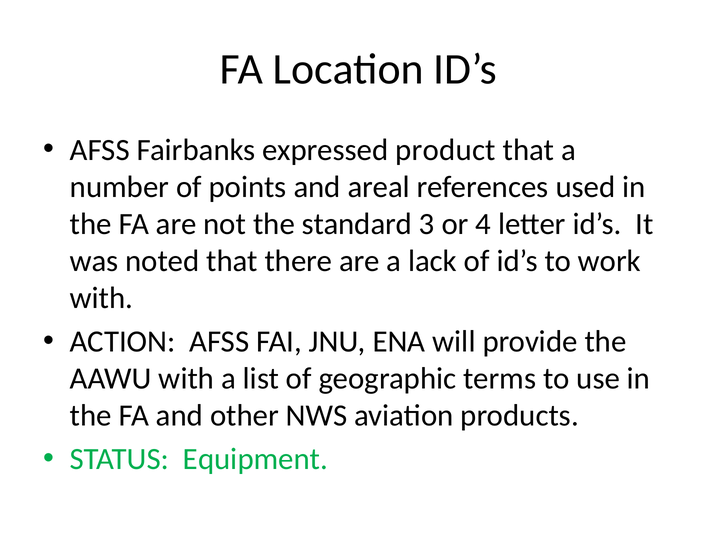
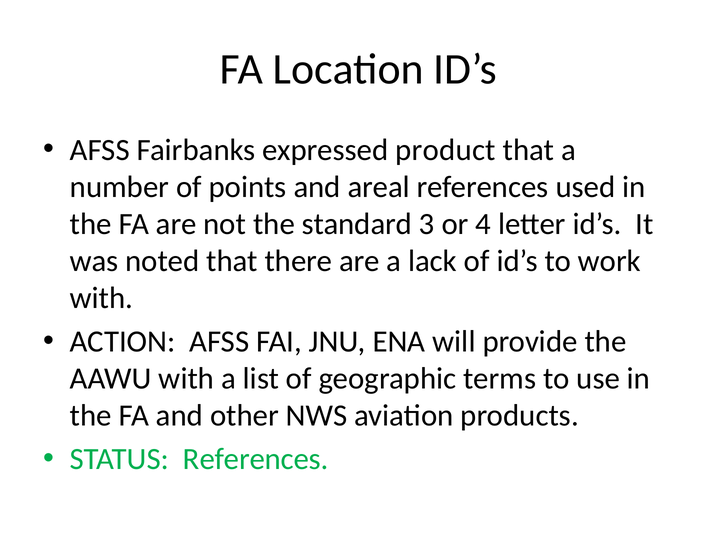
STATUS Equipment: Equipment -> References (256, 459)
